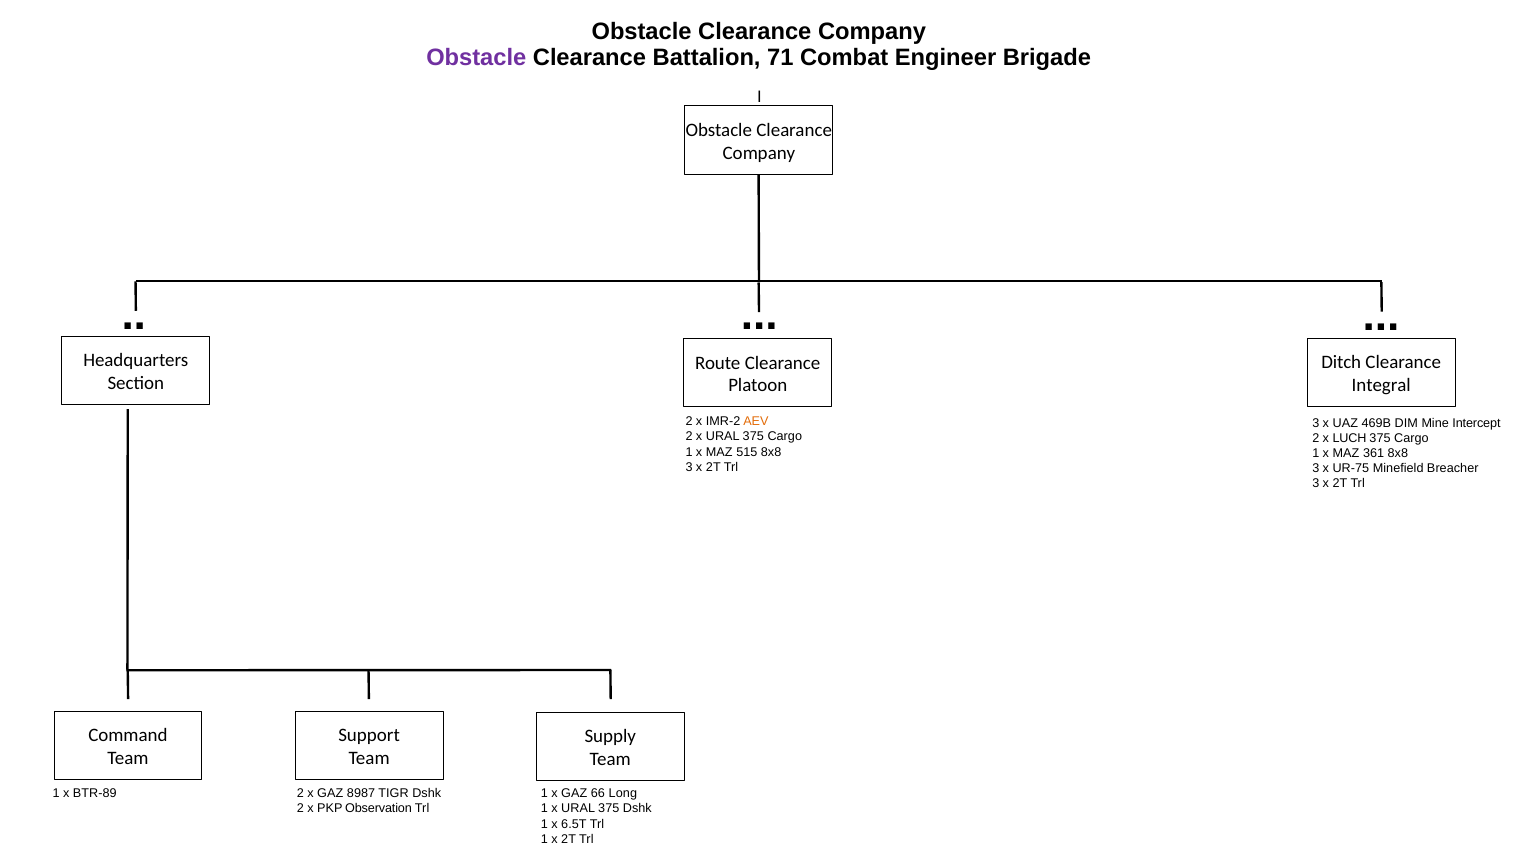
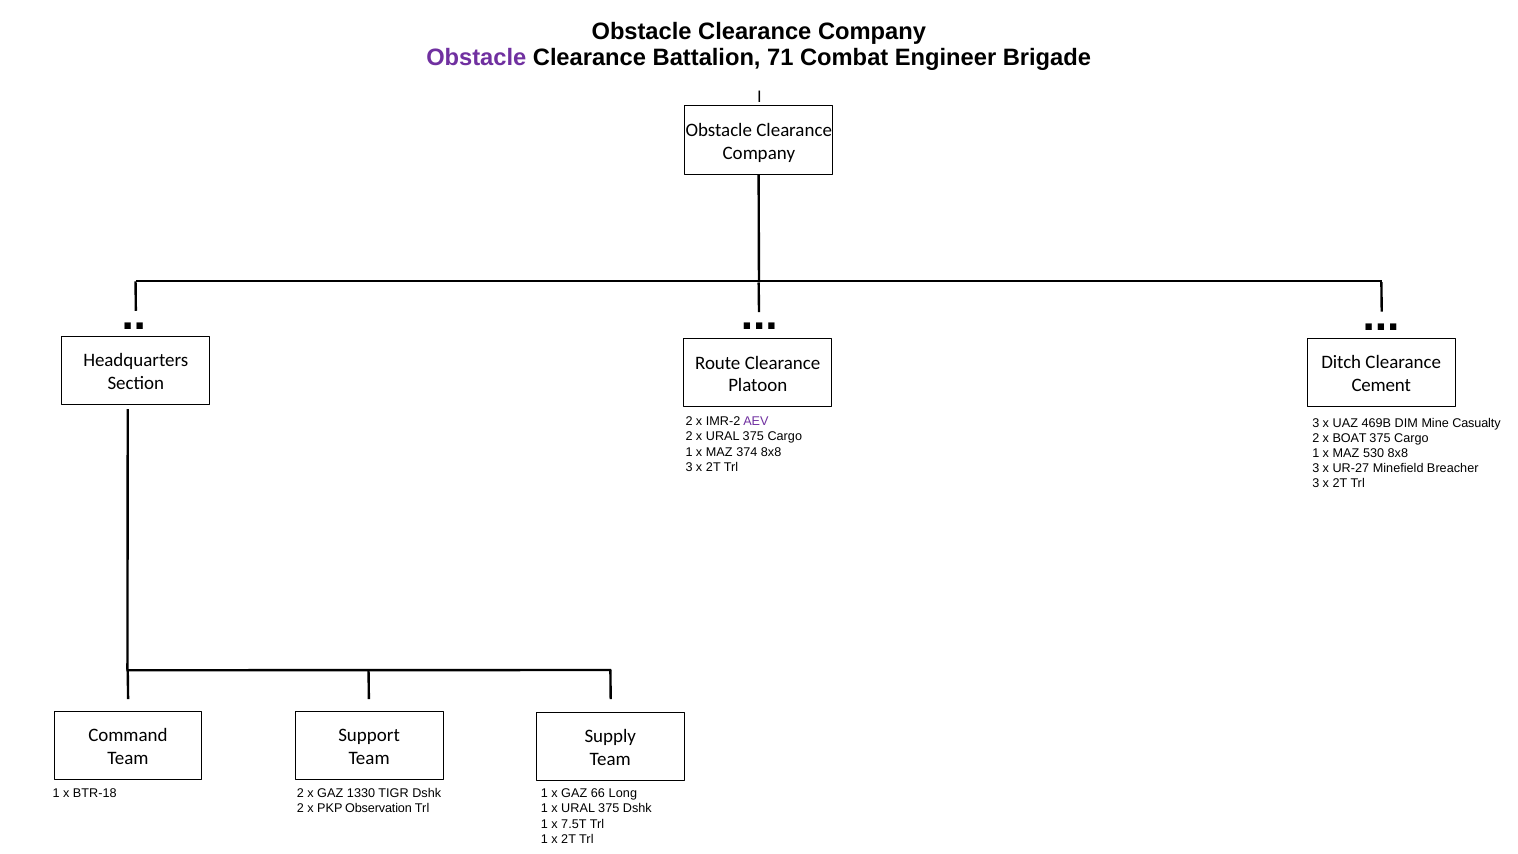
Integral: Integral -> Cement (1381, 385)
AEV colour: orange -> purple (756, 421)
Intercept: Intercept -> Casualty (1476, 423)
LUCH: LUCH -> BOAT (1350, 438)
515: 515 -> 374 (747, 452)
361: 361 -> 530 (1374, 453)
UR-75: UR-75 -> UR-27 (1351, 469)
BTR-89: BTR-89 -> BTR-18 (95, 794)
8987: 8987 -> 1330 (361, 794)
6.5T: 6.5T -> 7.5T (574, 824)
